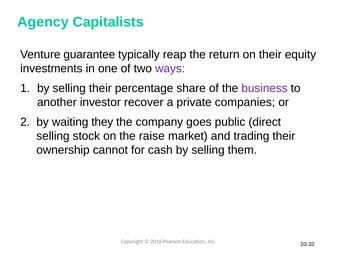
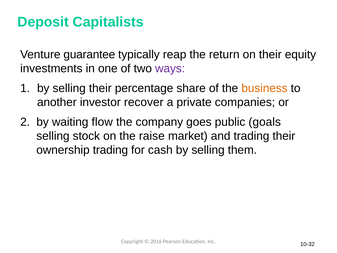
Agency: Agency -> Deposit (43, 22)
business colour: purple -> orange (264, 88)
they: they -> flow (102, 122)
direct: direct -> goals (265, 122)
ownership cannot: cannot -> trading (110, 150)
